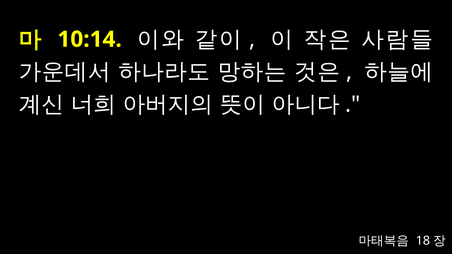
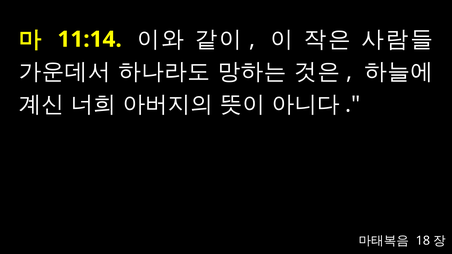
10:14: 10:14 -> 11:14 (90, 39)
